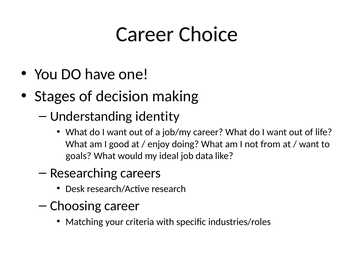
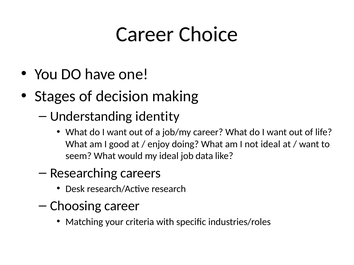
not from: from -> ideal (271, 144)
goals: goals -> seem (79, 156)
